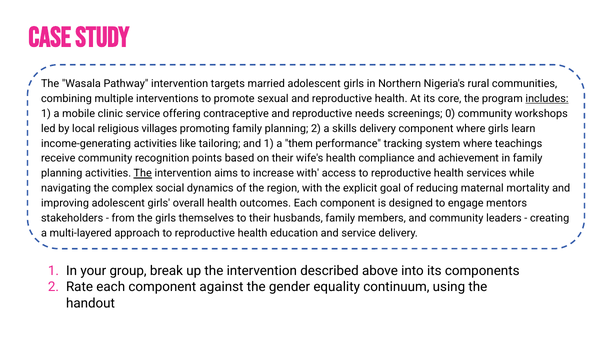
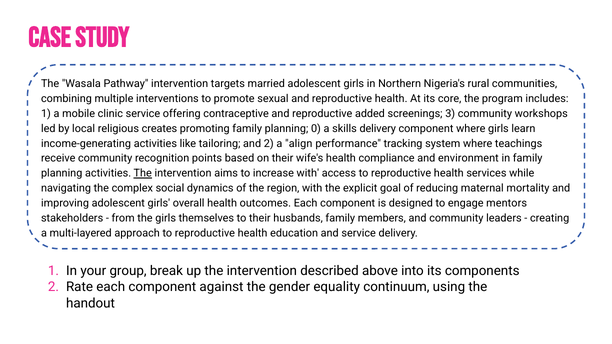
includes underline: present -> none (547, 99)
needs: needs -> added (370, 114)
0: 0 -> 3 (450, 114)
villages: villages -> creates (159, 129)
planning 2: 2 -> 0 (316, 129)
and 1: 1 -> 2 (269, 144)
them: them -> align (299, 144)
achievement: achievement -> environment (468, 159)
